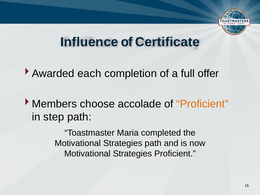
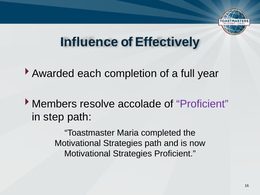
Certificate: Certificate -> Effectively (167, 42)
offer: offer -> year (208, 74)
choose: choose -> resolve (97, 104)
Proficient colour: orange -> purple (202, 104)
